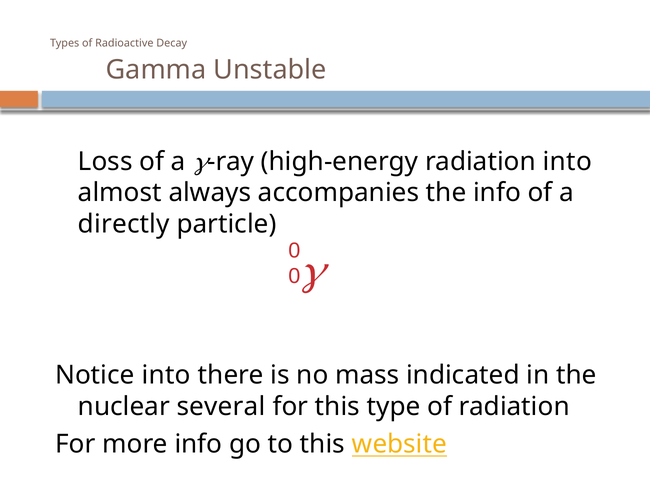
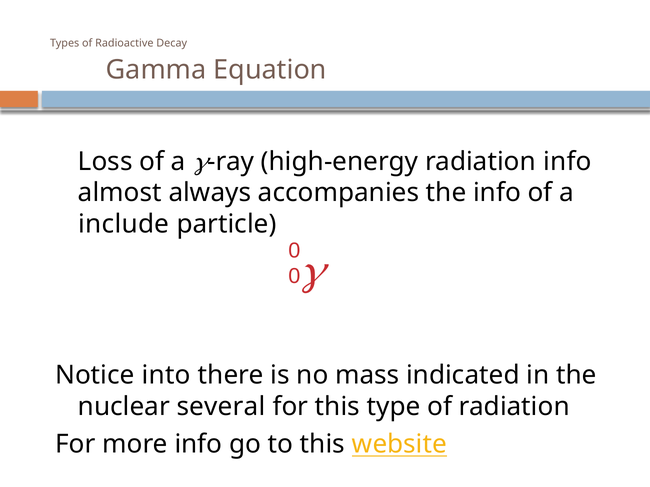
Unstable: Unstable -> Equation (270, 70)
radiation into: into -> info (567, 162)
directly: directly -> include (124, 224)
